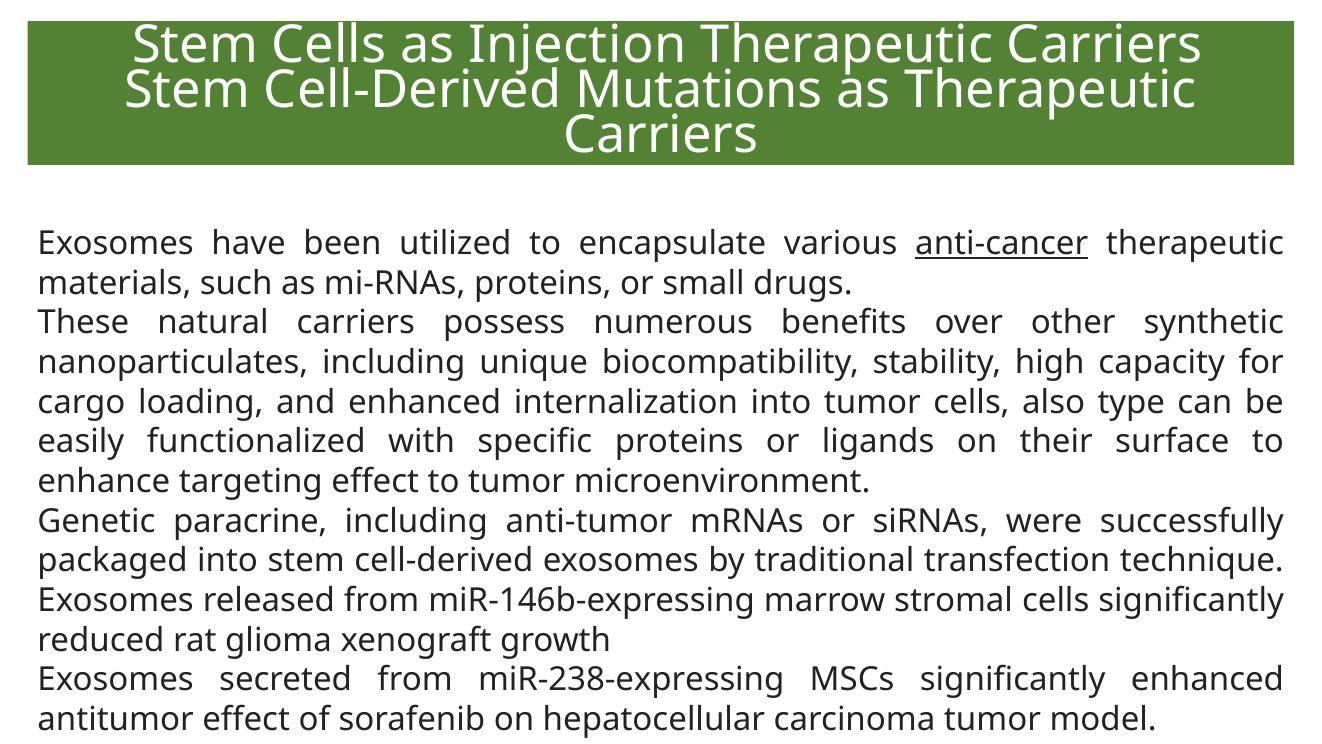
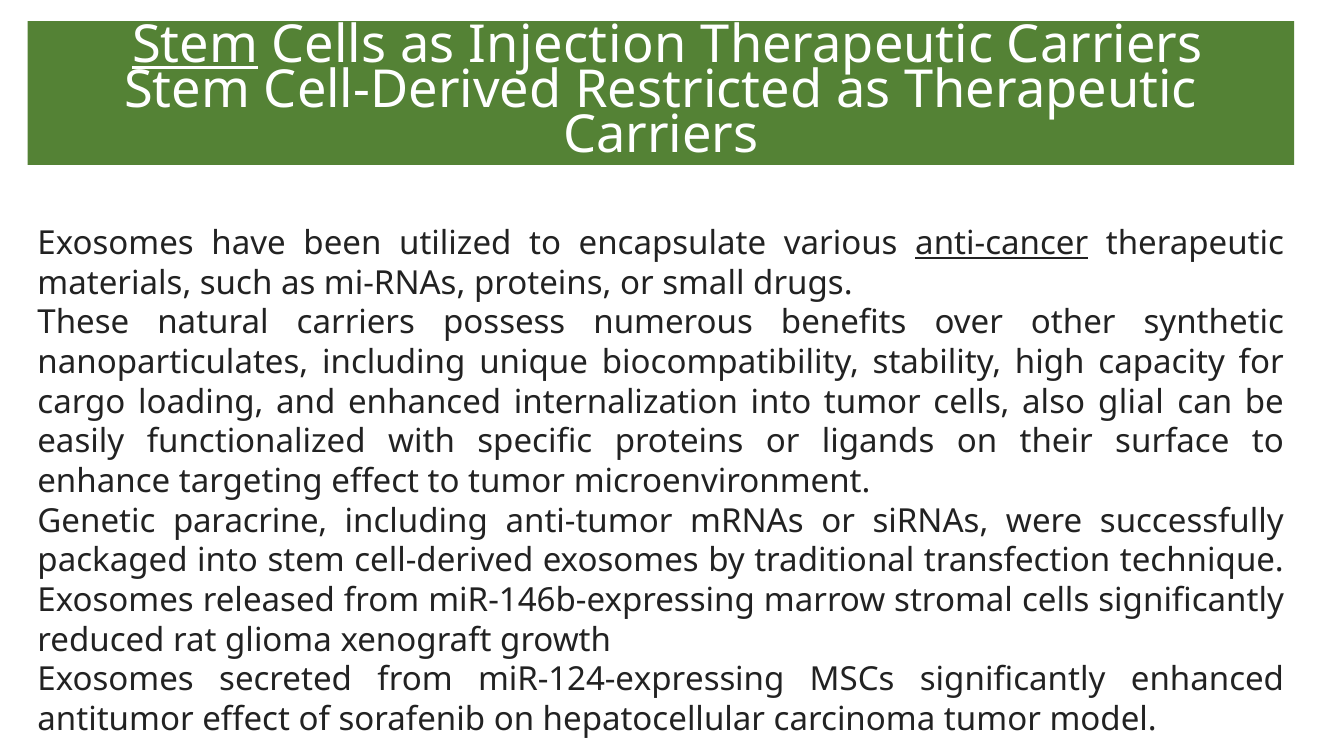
Stem underline: none -> present (195, 45)
Mutations: Mutations -> Restricted (699, 90)
type: type -> glial (1131, 402)
miR-238-expressing: miR-238-expressing -> miR-124-expressing (631, 680)
